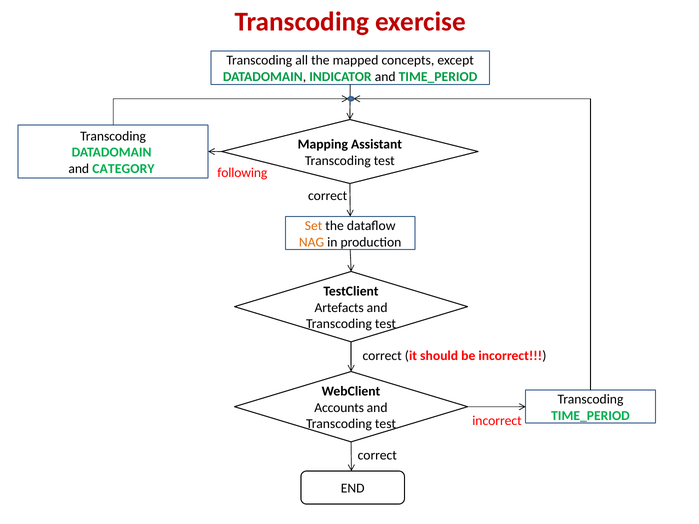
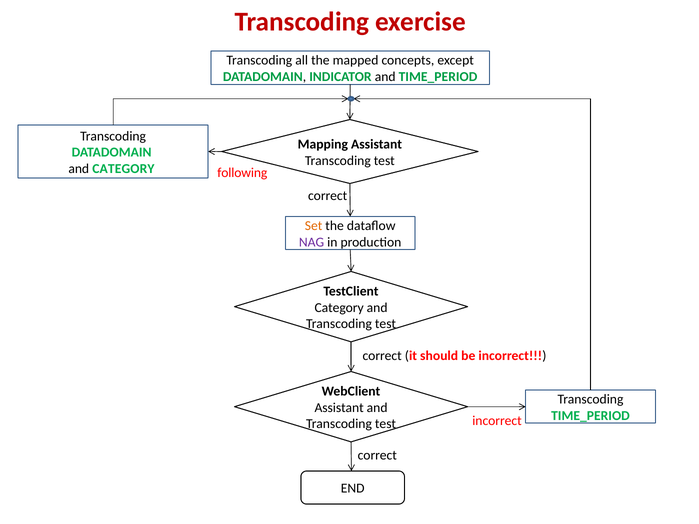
NAG colour: orange -> purple (312, 242)
Artefacts: Artefacts -> Category (339, 308)
Accounts: Accounts -> Assistant (339, 408)
